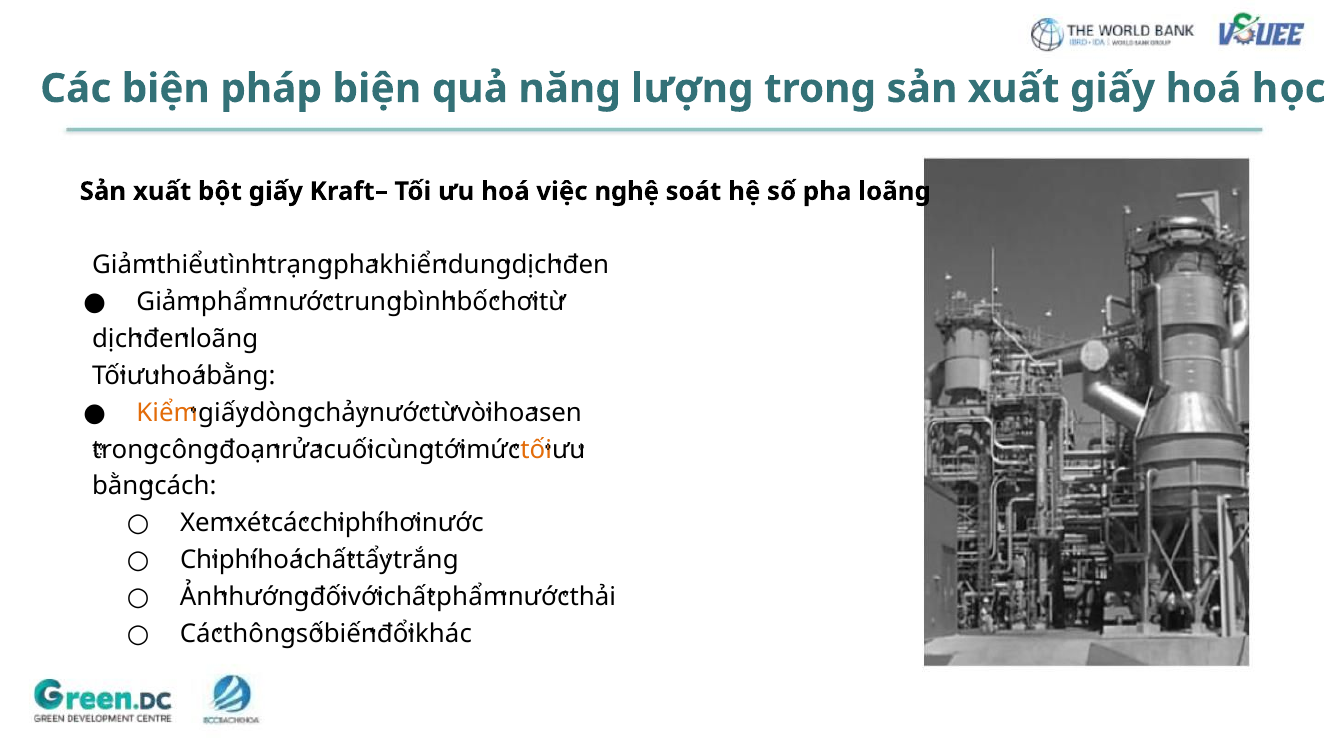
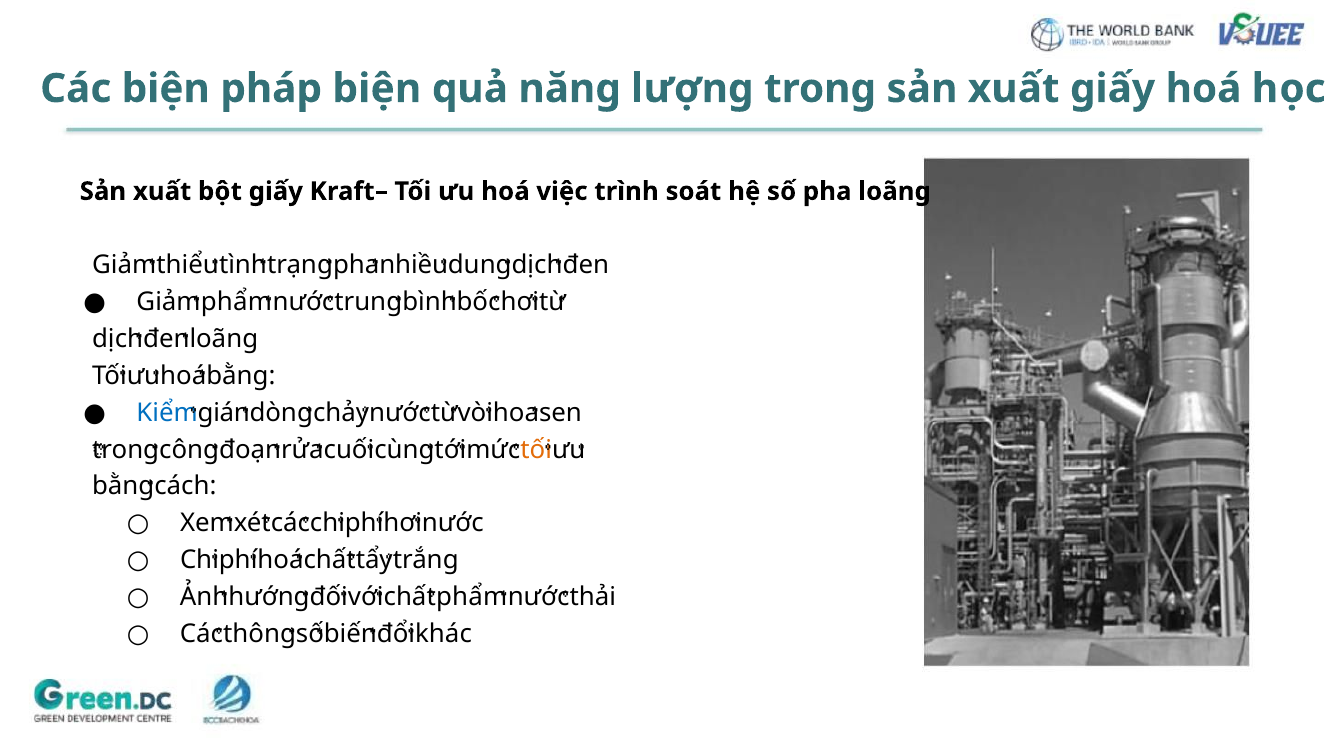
nghệ: nghệ -> trình (627, 191)
khiển: khiển -> nhiều (414, 265)
Kiểm colour: orange -> blue (167, 413)
giấy: giấy -> gián (224, 413)
